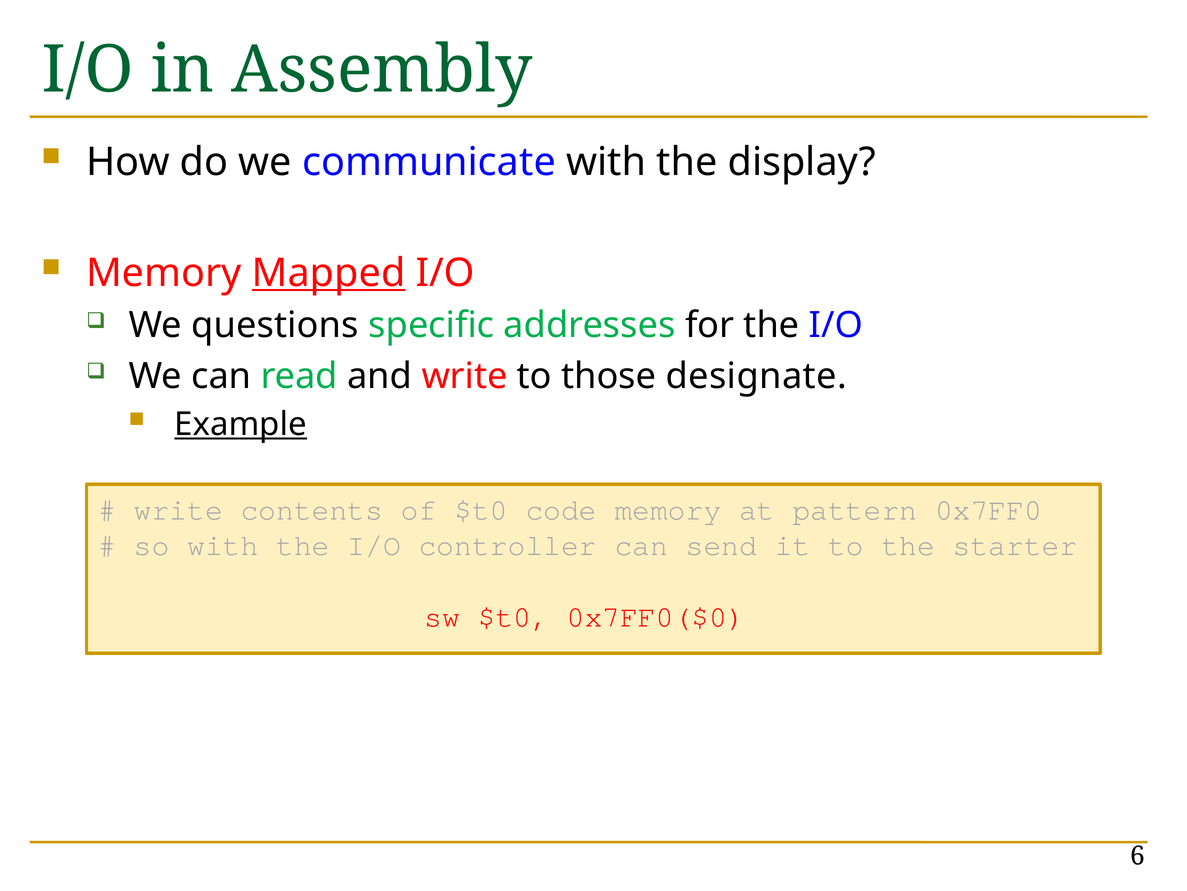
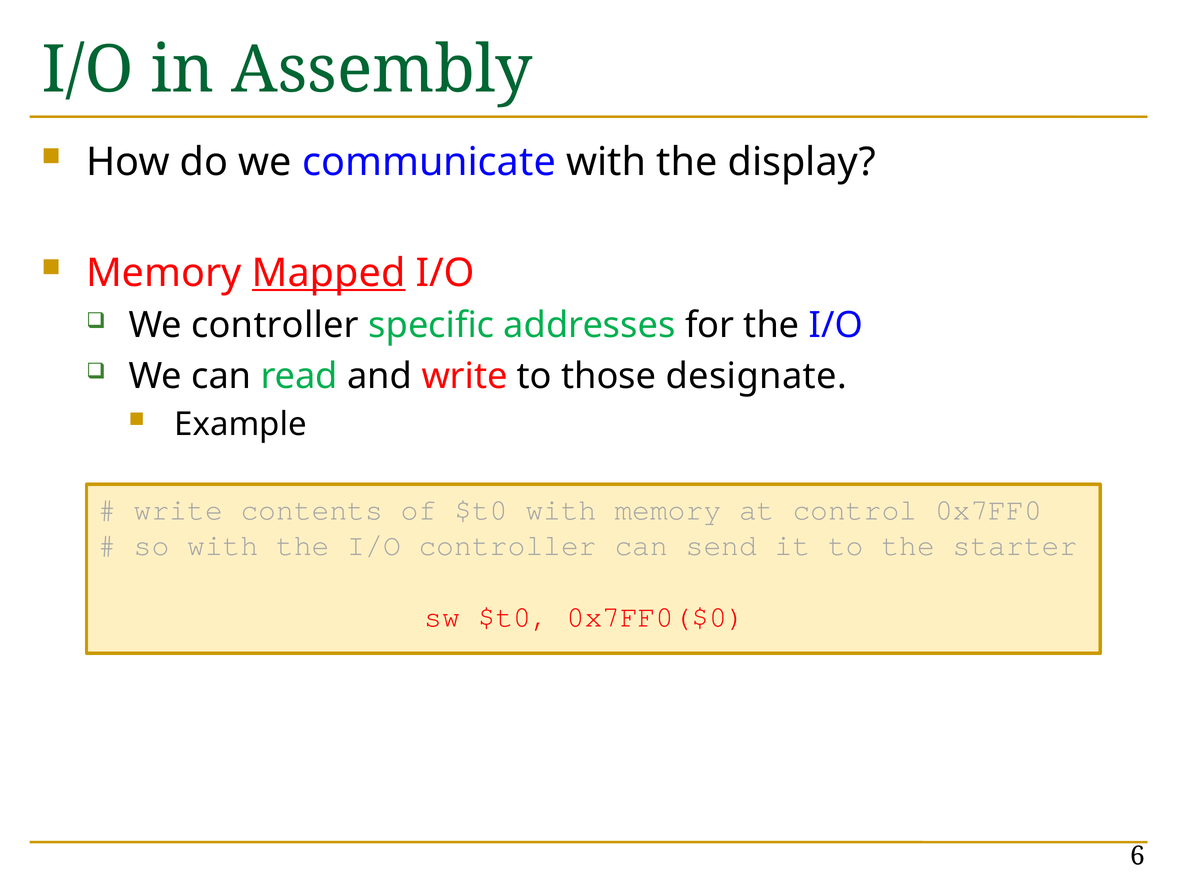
We questions: questions -> controller (275, 325)
Example underline: present -> none (241, 424)
$t0 code: code -> with (561, 510)
pattern: pattern -> control (855, 510)
